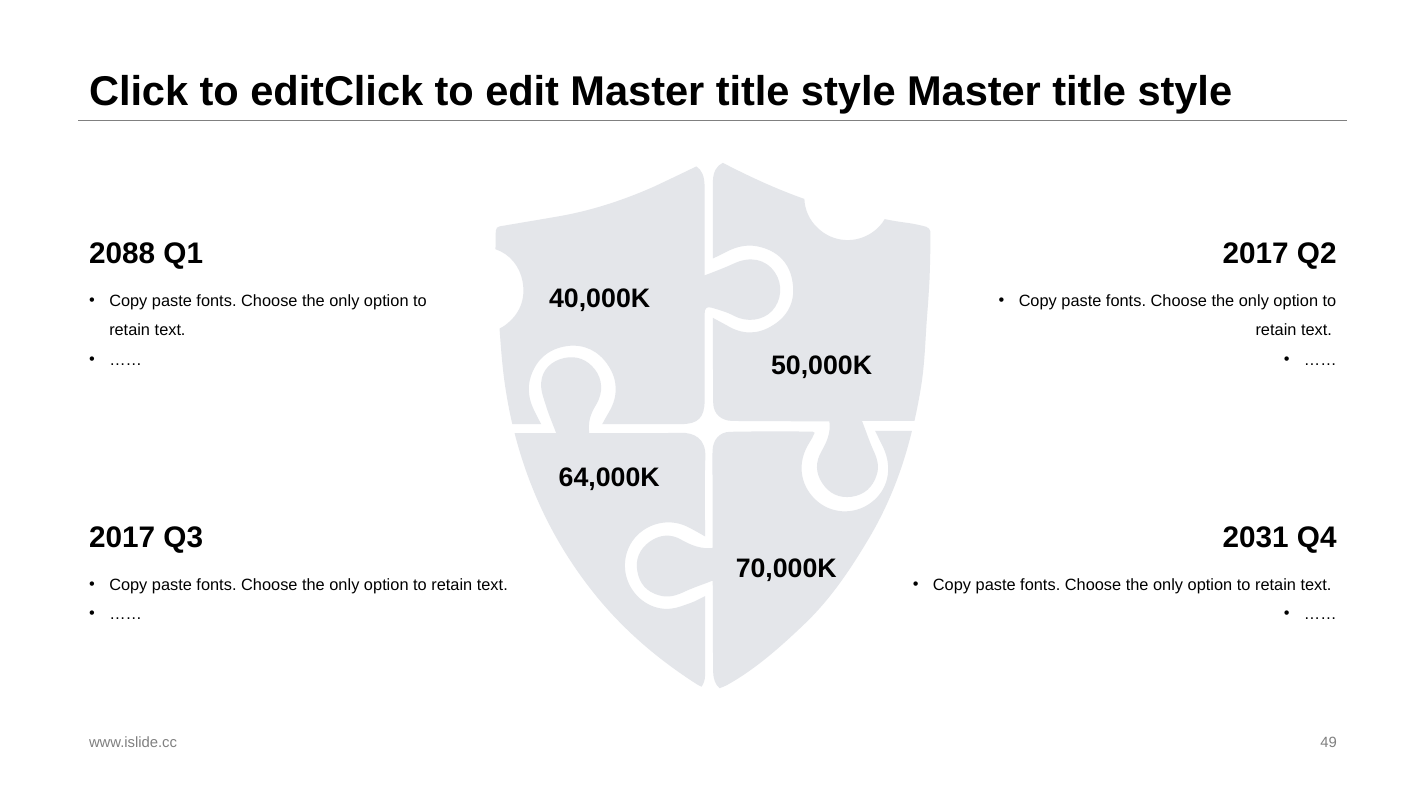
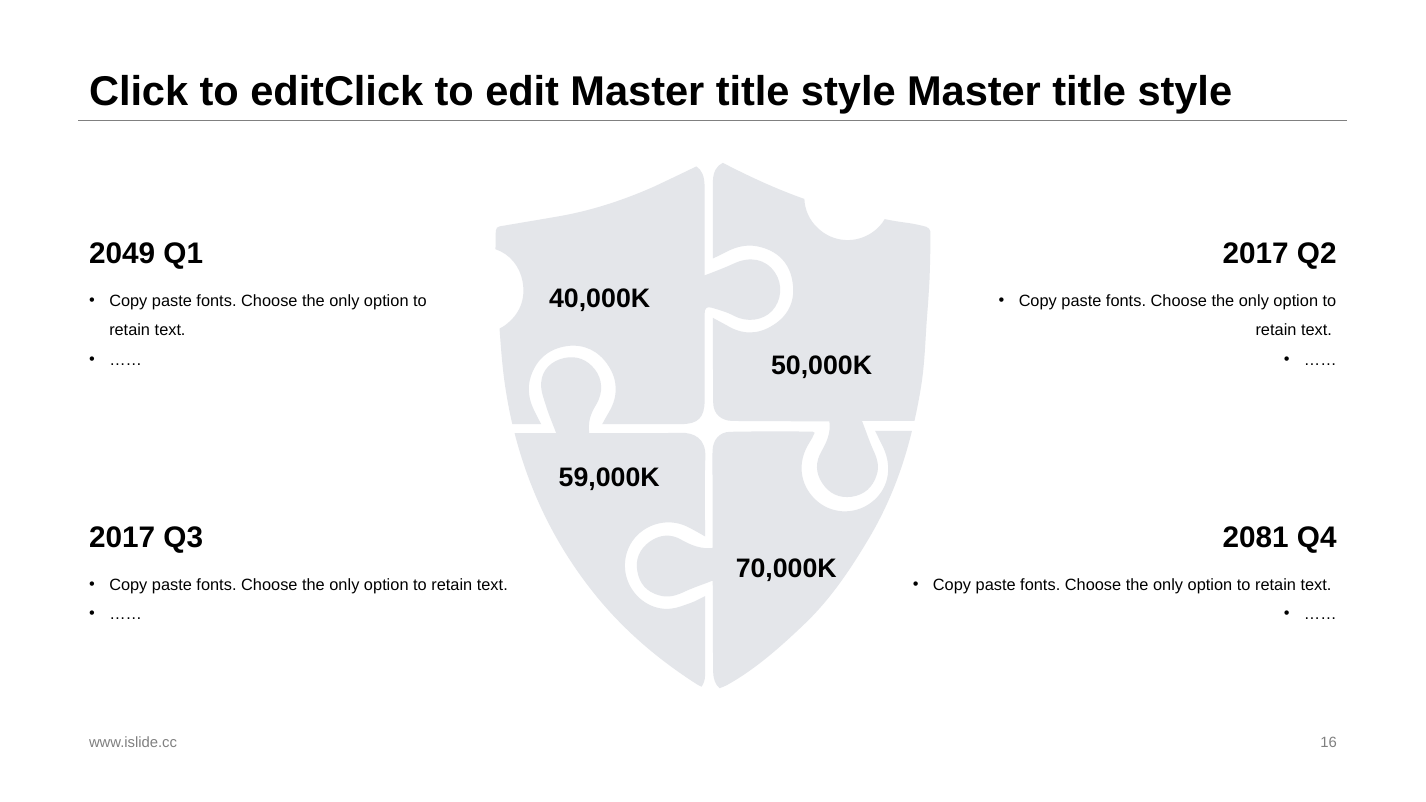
2088: 2088 -> 2049 (122, 254)
64,000K: 64,000K -> 59,000K (609, 478)
2031: 2031 -> 2081 (1256, 538)
49: 49 -> 16 (1329, 743)
